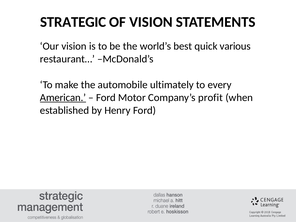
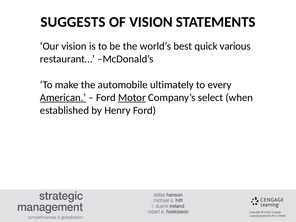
STRATEGIC: STRATEGIC -> SUGGESTS (73, 22)
Motor underline: none -> present (132, 98)
profit: profit -> select (211, 98)
